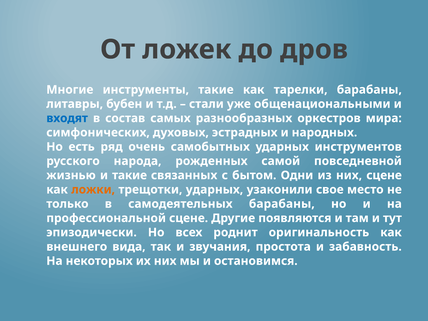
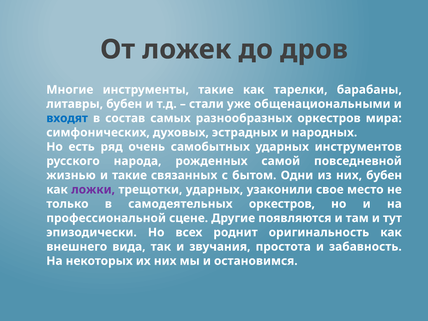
них сцене: сцене -> бубен (384, 175)
ложки colour: orange -> purple (93, 190)
самодеятельных барабаны: барабаны -> оркестров (282, 204)
